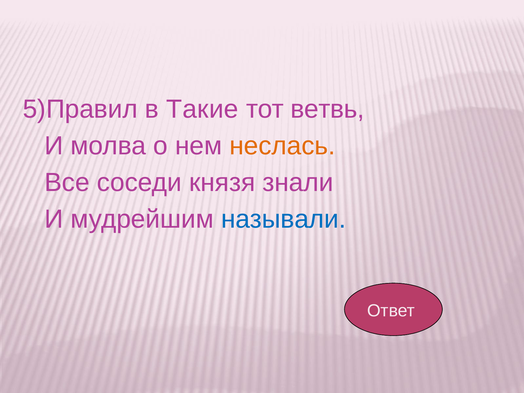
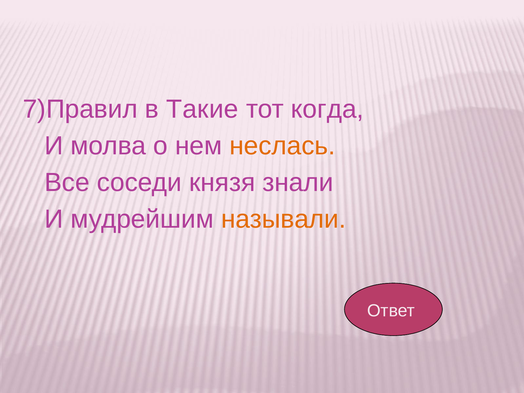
5)Правил: 5)Правил -> 7)Правил (80, 109)
ветвь: ветвь -> когда (327, 109)
называли colour: blue -> orange (284, 219)
